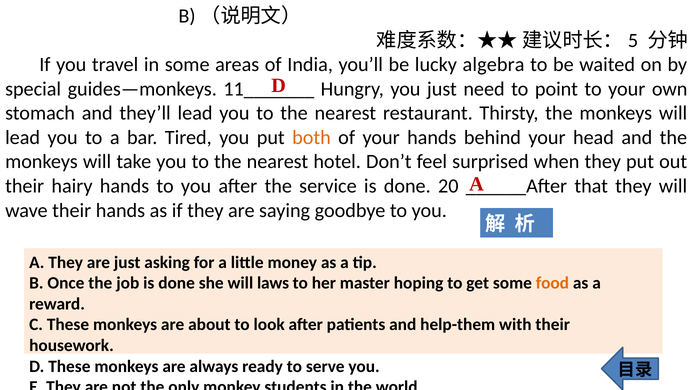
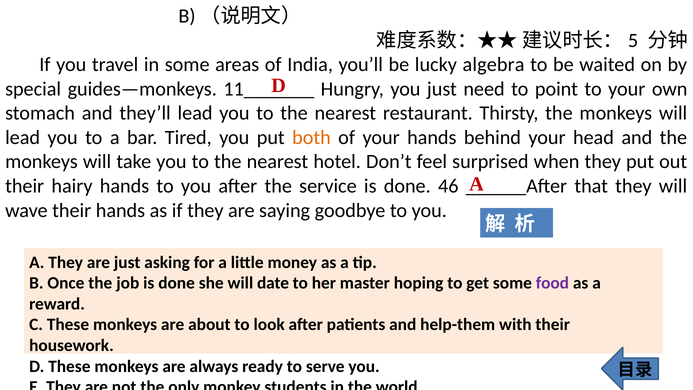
20: 20 -> 46 (448, 186)
laws: laws -> date (273, 283)
food colour: orange -> purple (552, 283)
